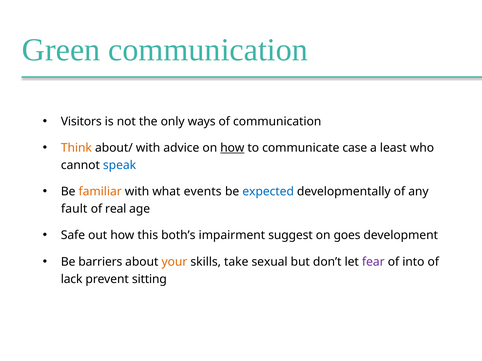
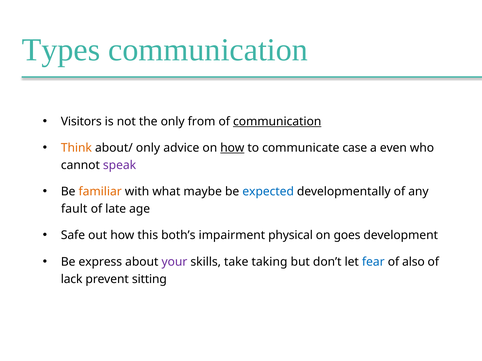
Green: Green -> Types (61, 50)
ways: ways -> from (202, 122)
communication underline: none -> present (277, 122)
about/ with: with -> only (148, 148)
least: least -> even (393, 148)
speak colour: blue -> purple (120, 165)
events: events -> maybe (203, 192)
real: real -> late (116, 209)
suggest: suggest -> physical (291, 236)
barriers: barriers -> express (100, 262)
your colour: orange -> purple (174, 262)
sexual: sexual -> taking (269, 262)
fear colour: purple -> blue (373, 262)
into: into -> also (413, 262)
